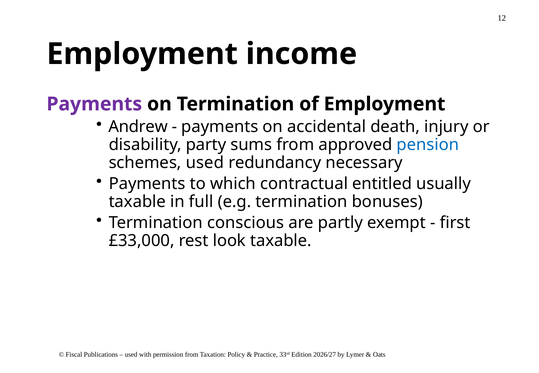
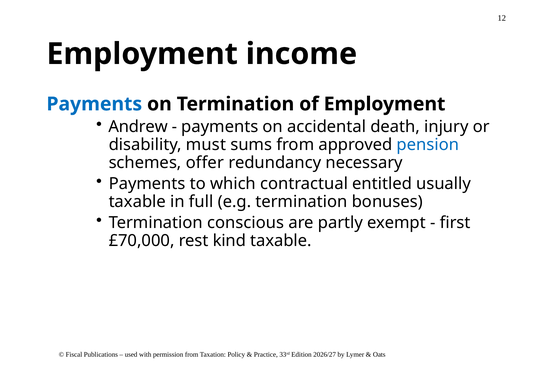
Payments colour: purple -> blue (94, 104)
party: party -> must (206, 145)
schemes used: used -> offer (205, 163)
£33,000: £33,000 -> £70,000 (142, 241)
look: look -> kind (229, 241)
